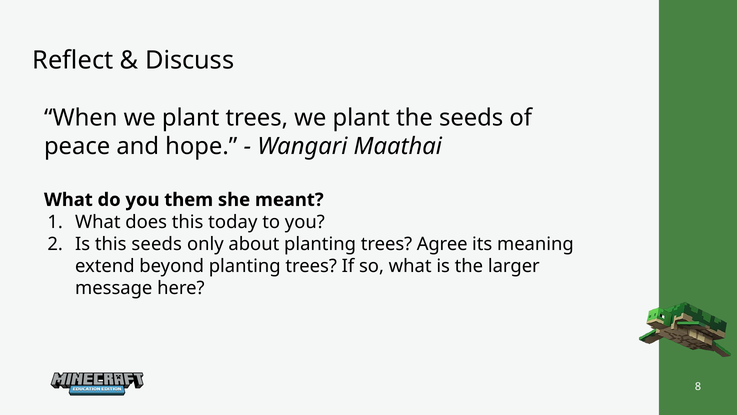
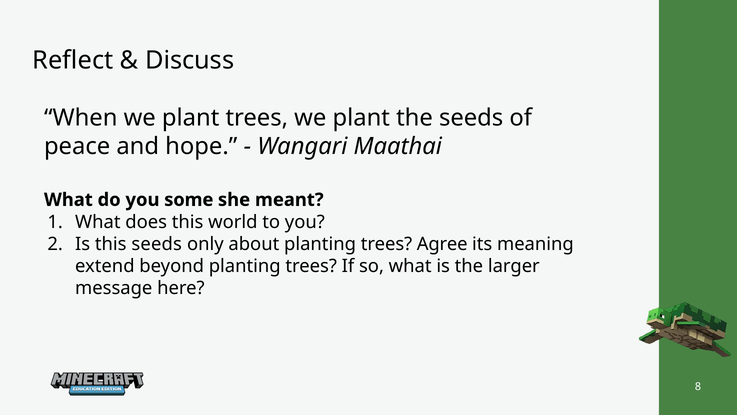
them: them -> some (189, 200)
today: today -> world (233, 222)
